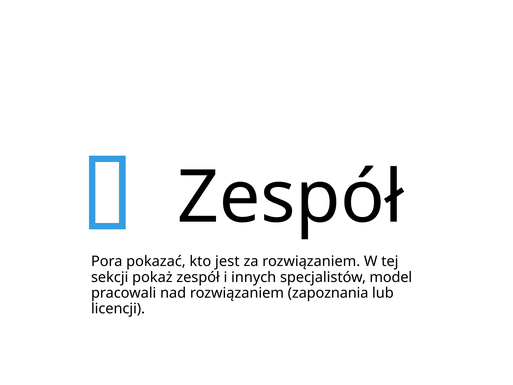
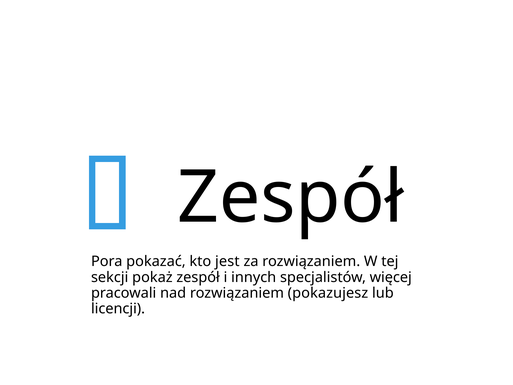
model: model -> więcej (391, 277)
zapoznania: zapoznania -> pokazujesz (328, 293)
